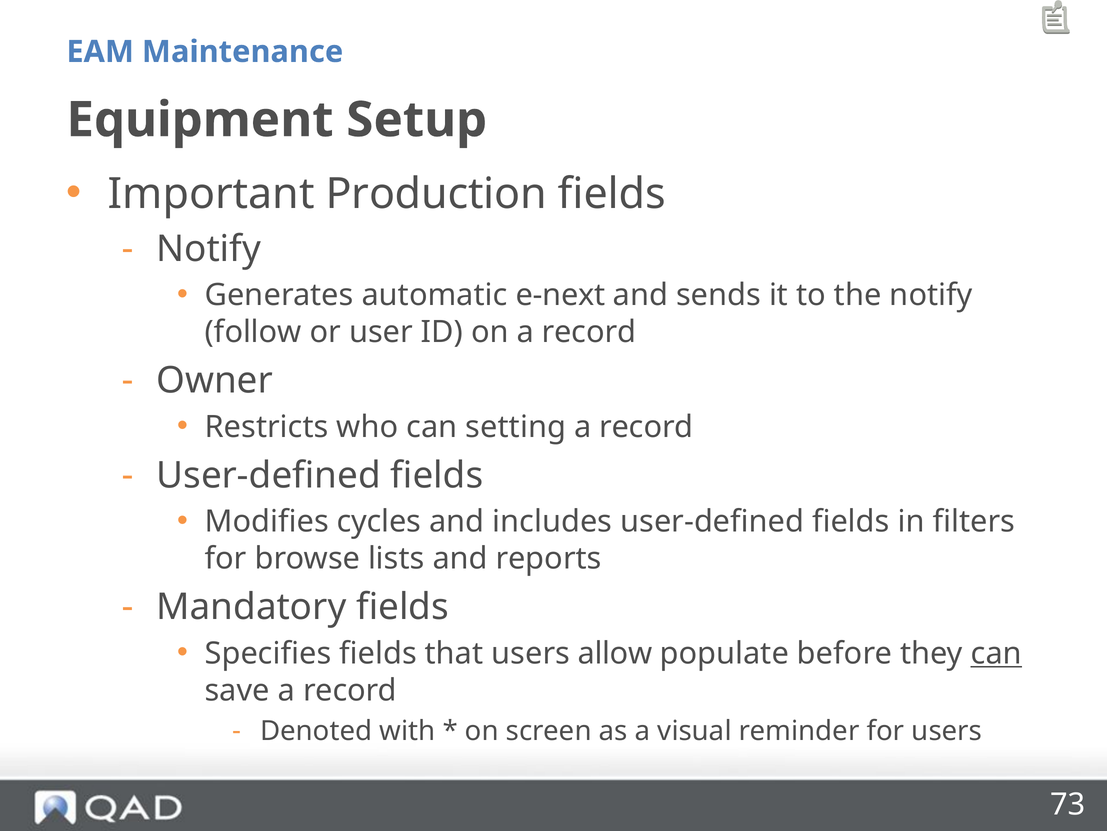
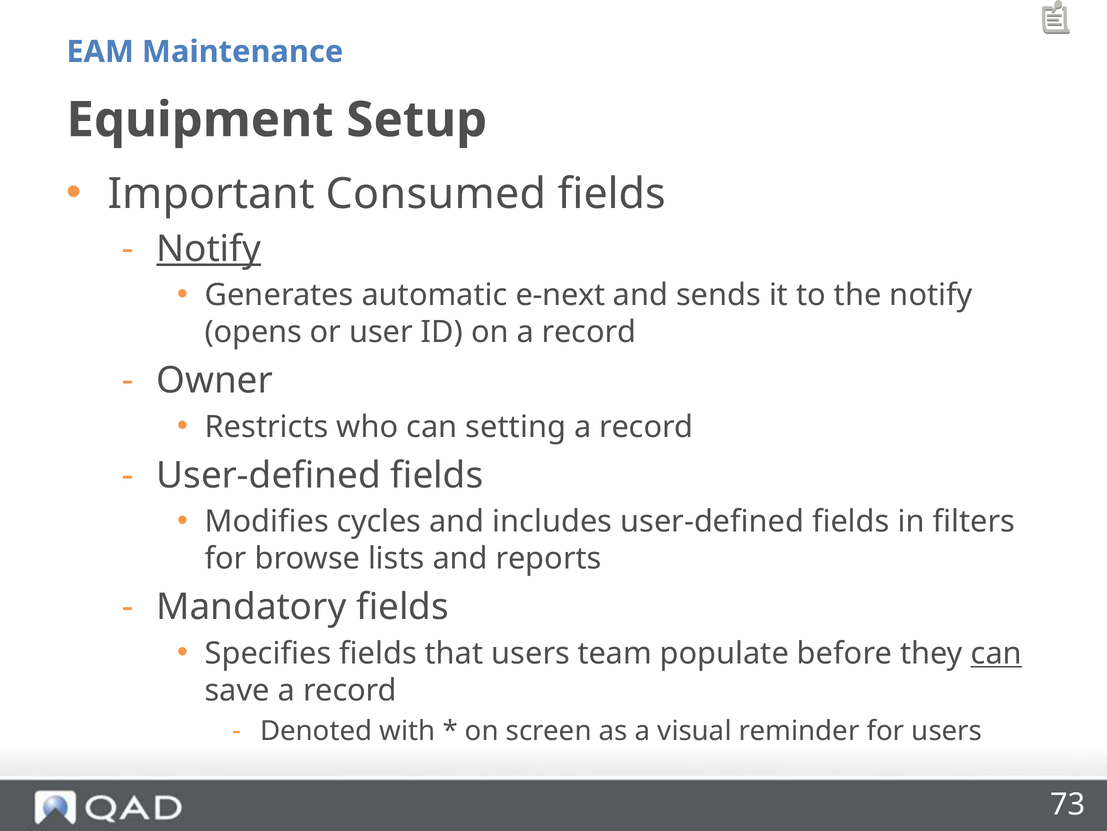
Production: Production -> Consumed (436, 194)
Notify underline: none -> present (209, 249)
follow: follow -> opens (253, 332)
allow: allow -> team (615, 653)
